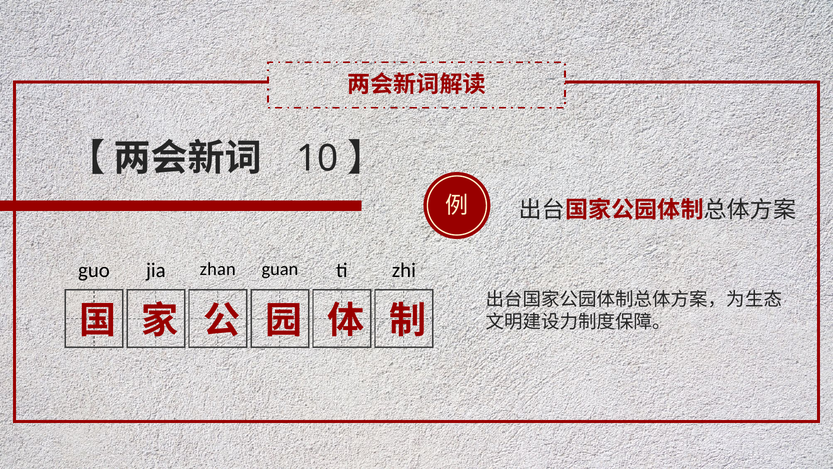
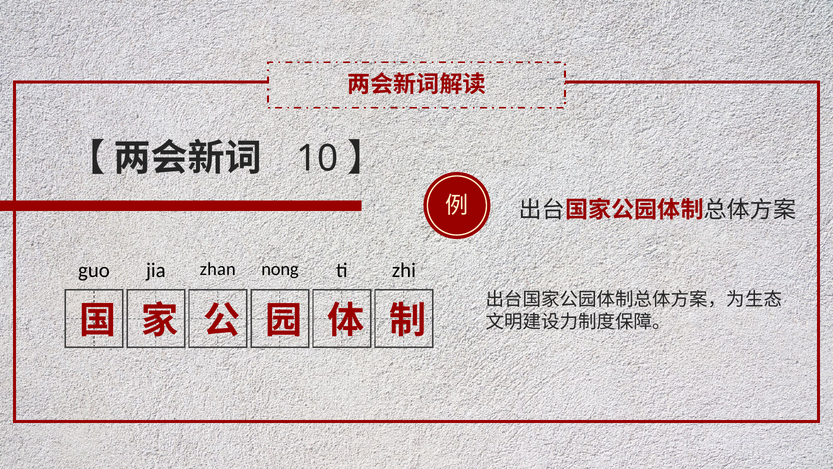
guan: guan -> nong (280, 269)
